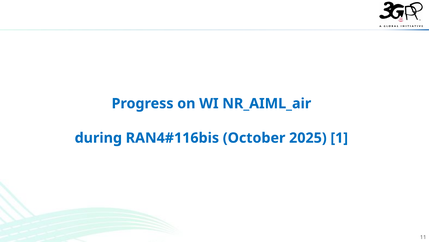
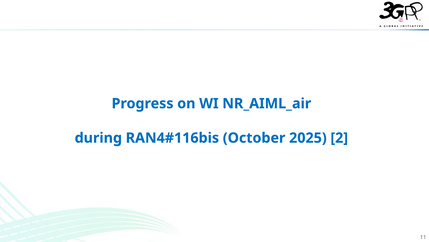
1: 1 -> 2 (339, 138)
